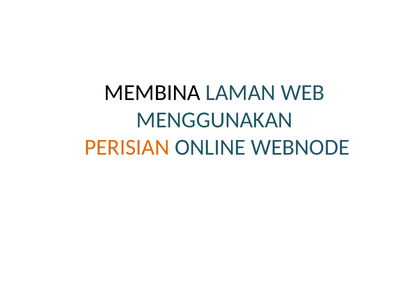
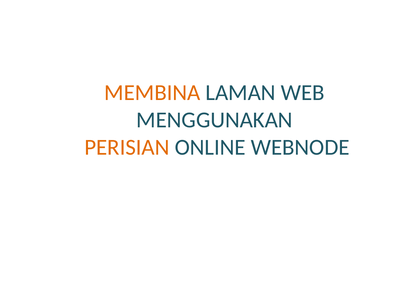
MEMBINA colour: black -> orange (152, 93)
